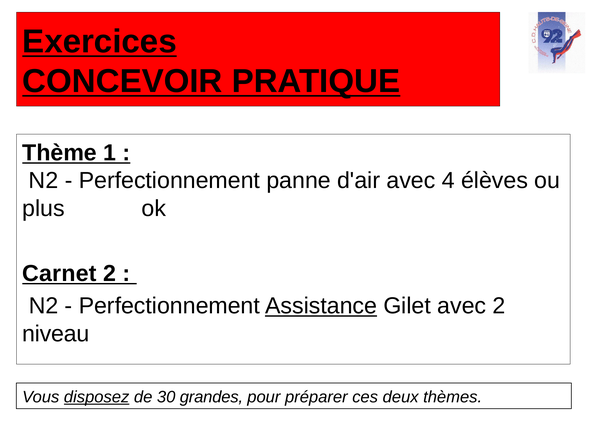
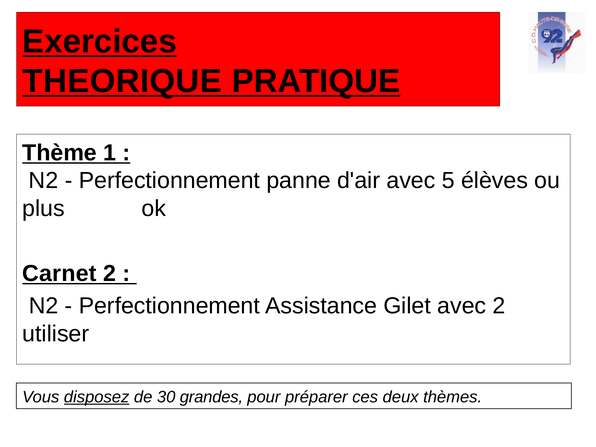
CONCEVOIR: CONCEVOIR -> THEORIQUE (122, 81)
4: 4 -> 5 (448, 181)
Assistance underline: present -> none (321, 306)
niveau: niveau -> utiliser (56, 334)
